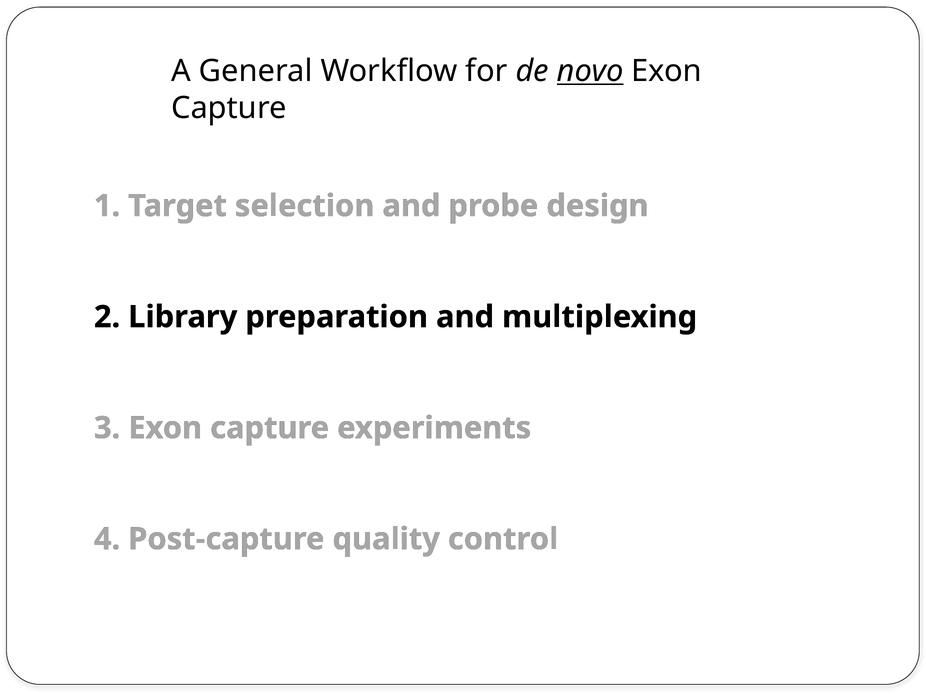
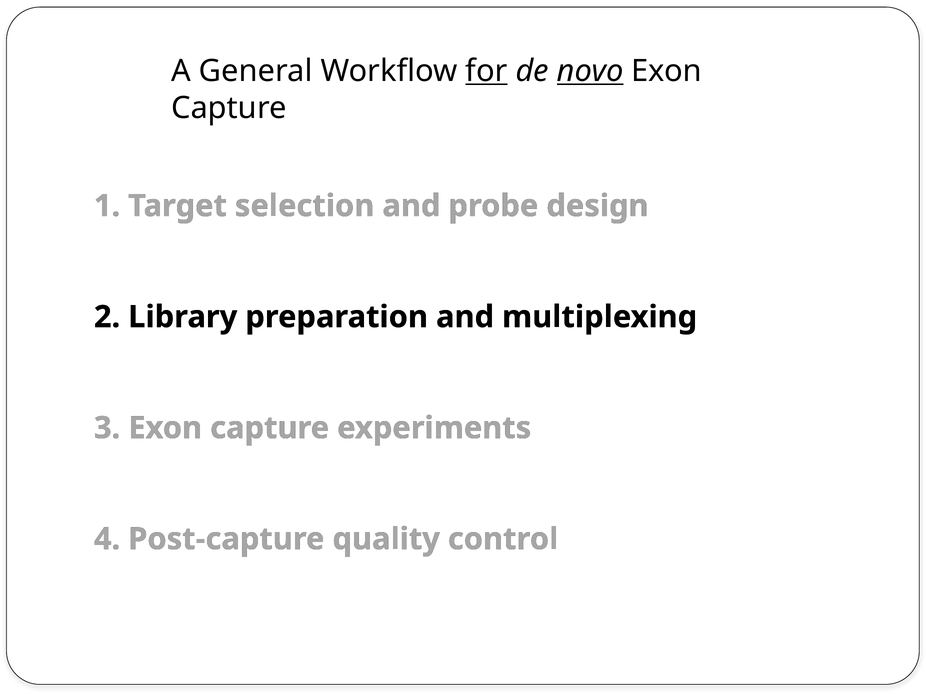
for underline: none -> present (486, 71)
